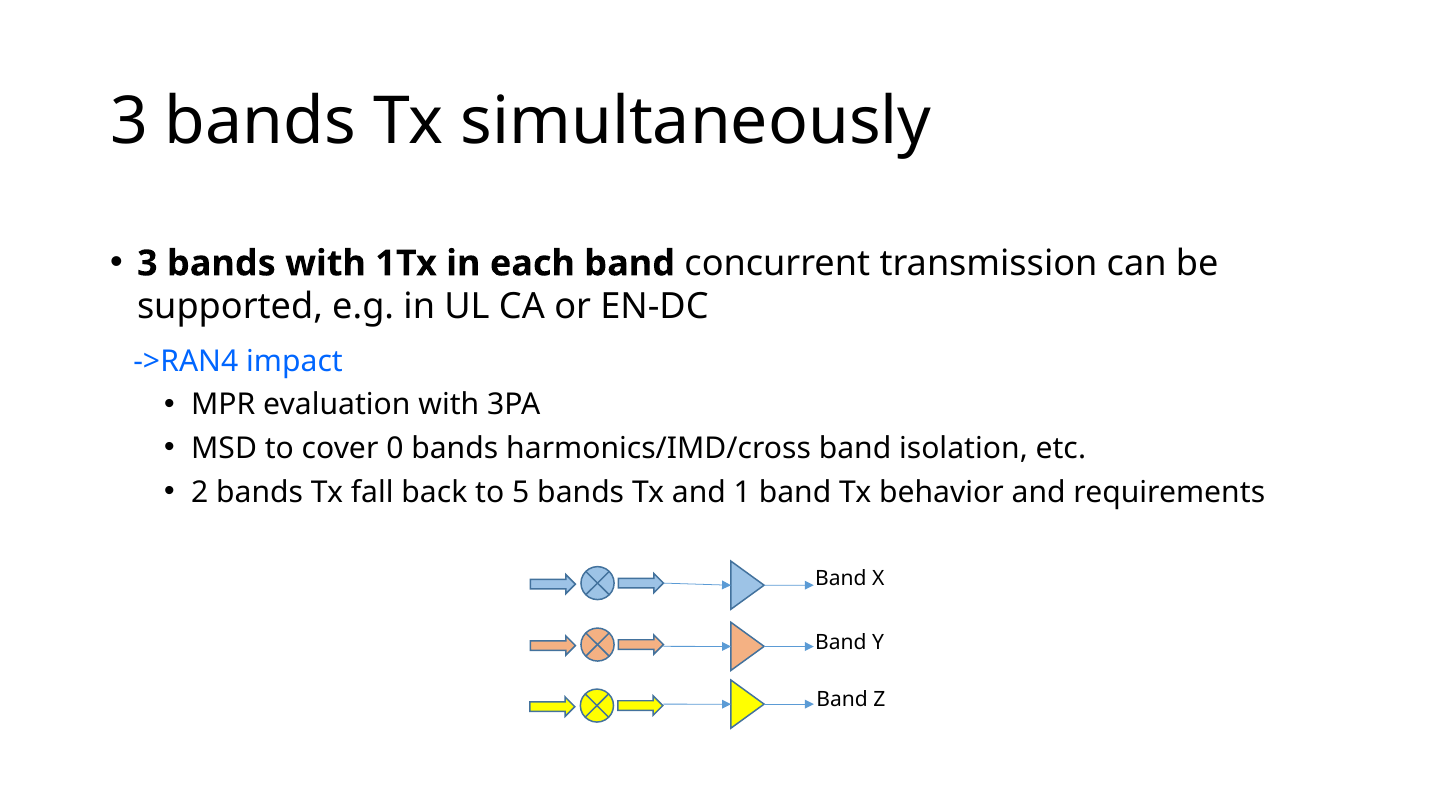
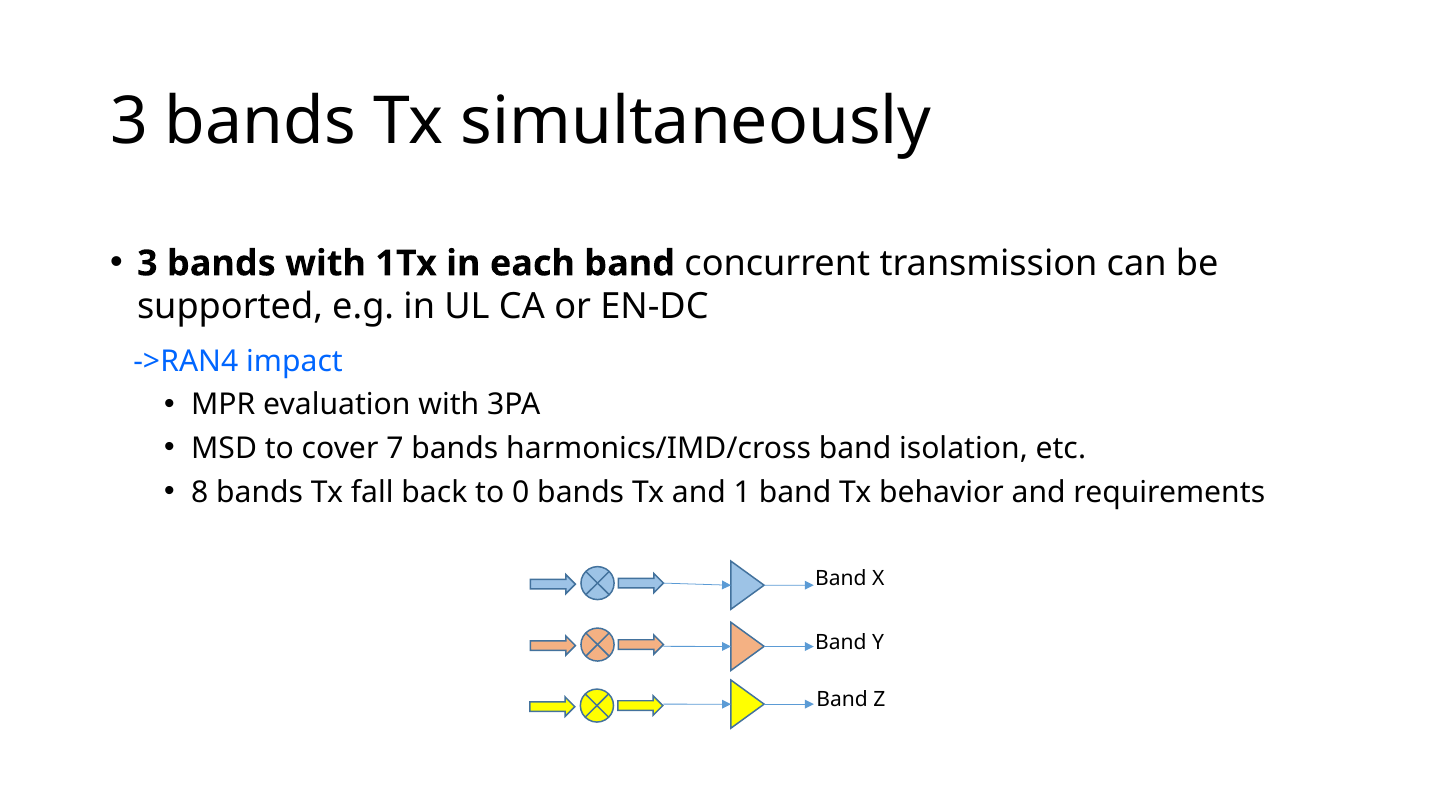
0: 0 -> 7 (395, 448)
2: 2 -> 8 (200, 492)
5: 5 -> 0 (521, 492)
